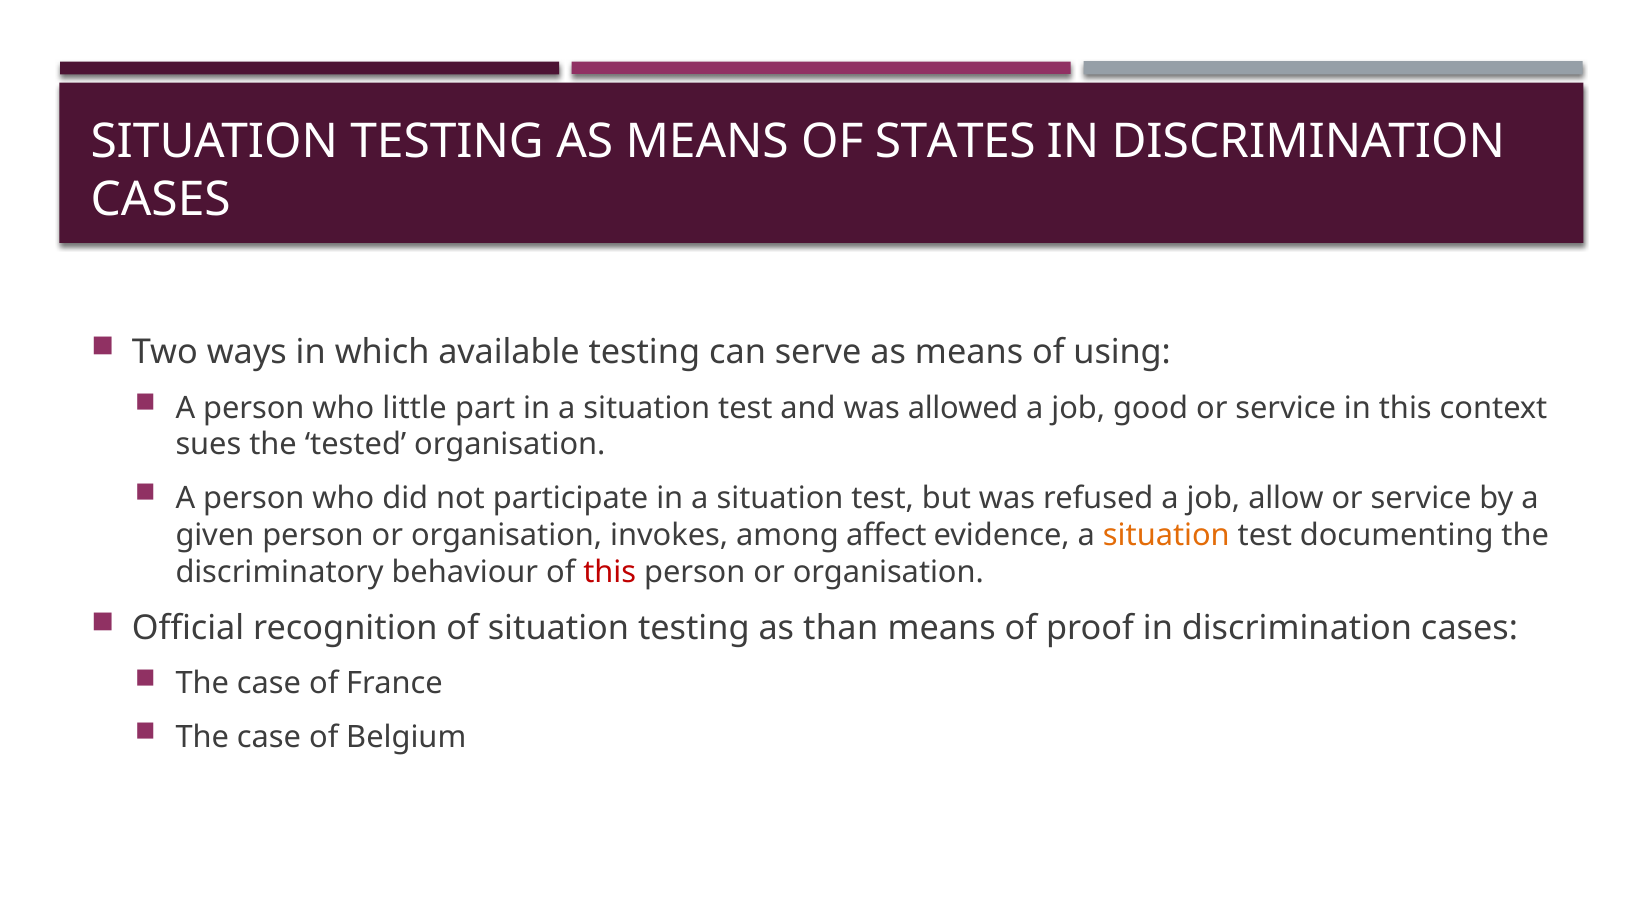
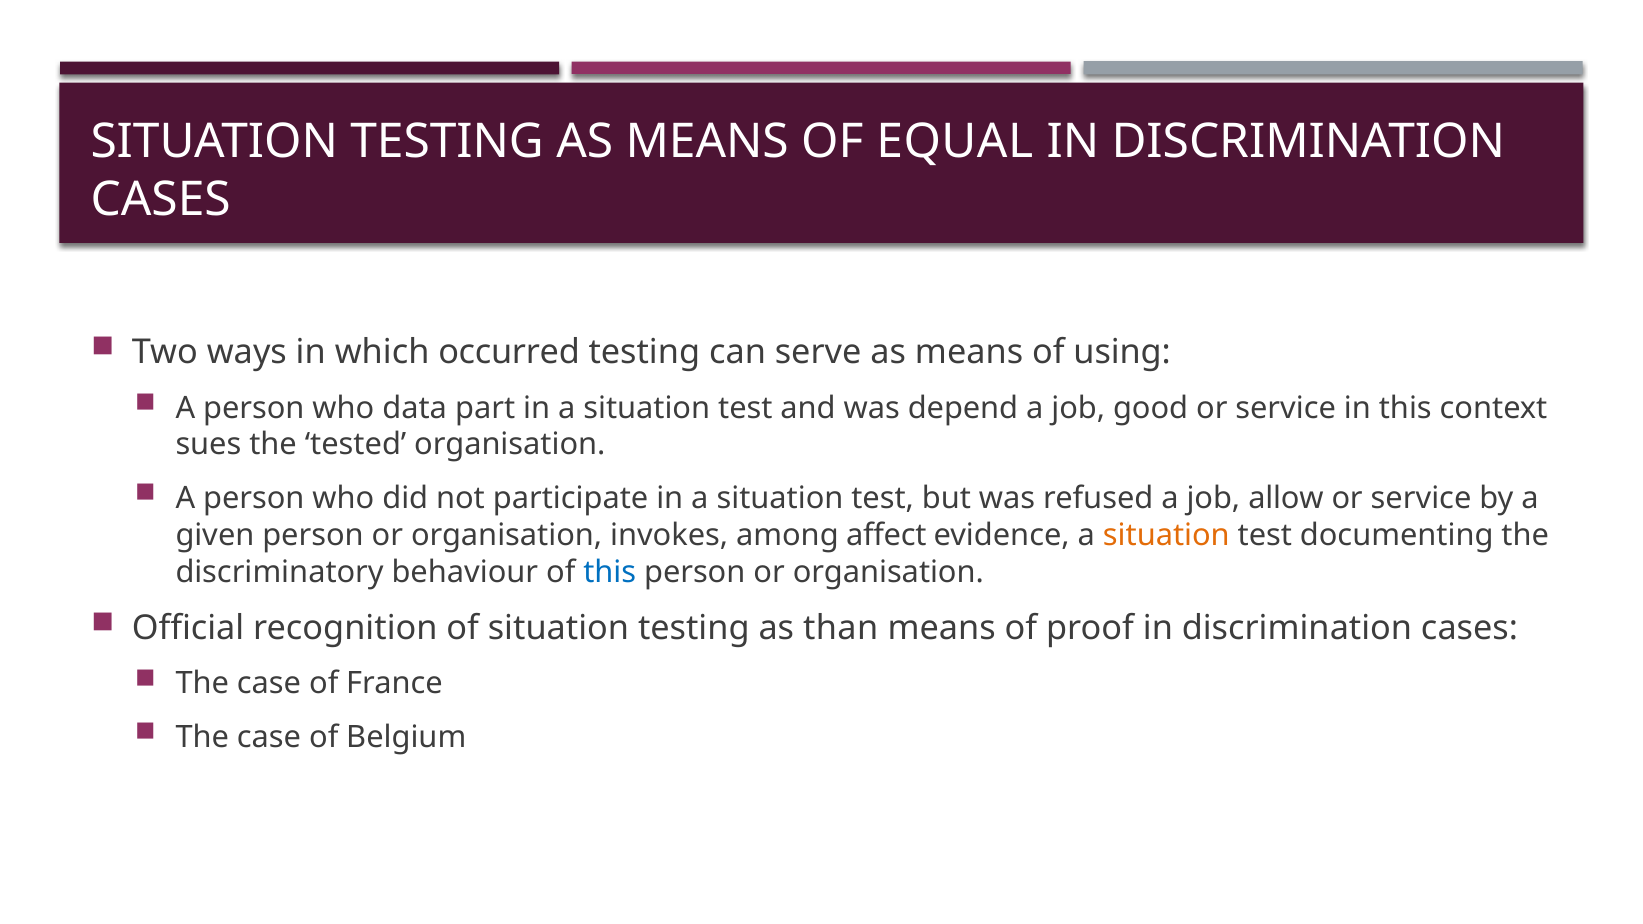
STATES: STATES -> EQUAL (955, 142)
available: available -> occurred (509, 353)
little: little -> data (415, 408)
allowed: allowed -> depend (963, 408)
this colour: red -> blue (610, 572)
